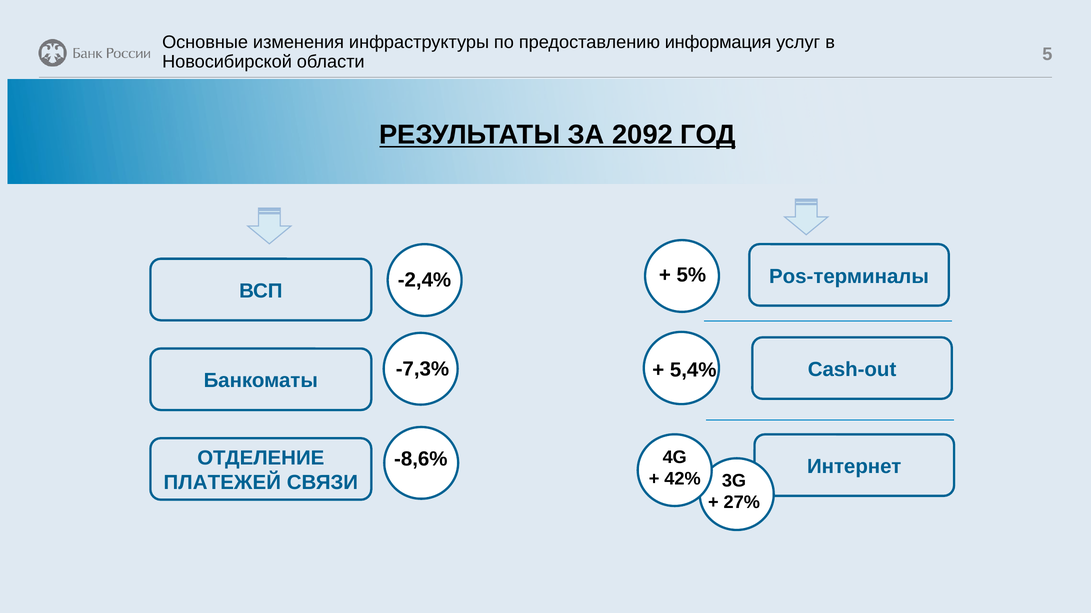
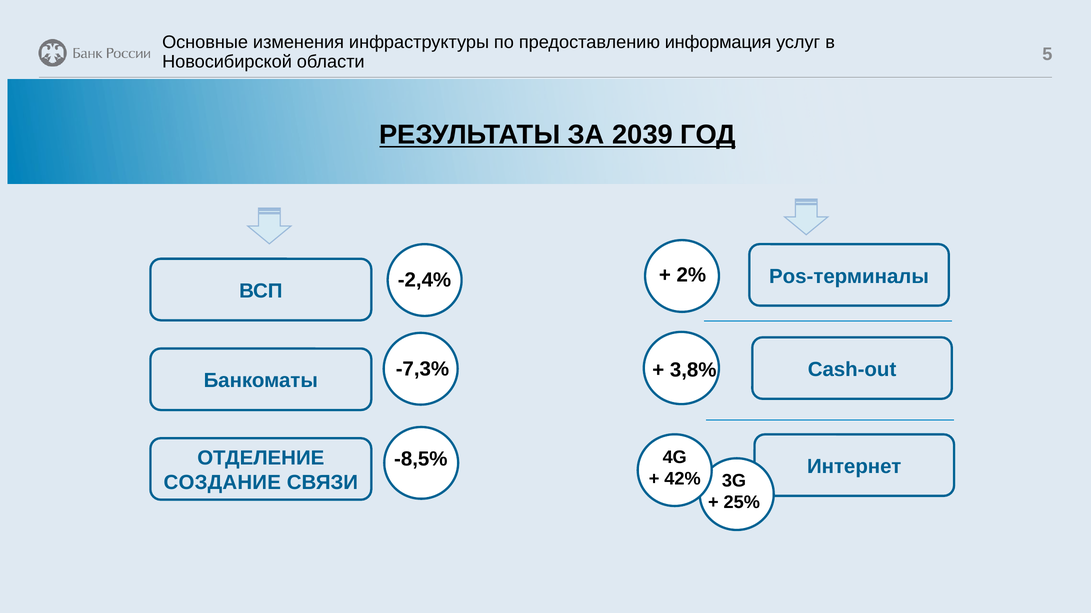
2092: 2092 -> 2039 (643, 135)
5%: 5% -> 2% (691, 275)
5,4%: 5,4% -> 3,8% (693, 370)
-8,6%: -8,6% -> -8,5% (421, 459)
ПЛАТЕЖЕЙ: ПЛАТЕЖЕЙ -> СОЗДАНИЕ (222, 483)
27%: 27% -> 25% (742, 503)
